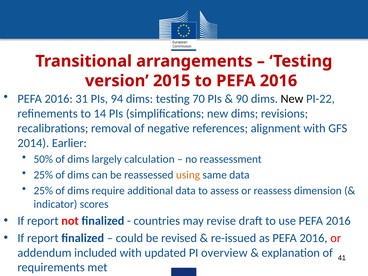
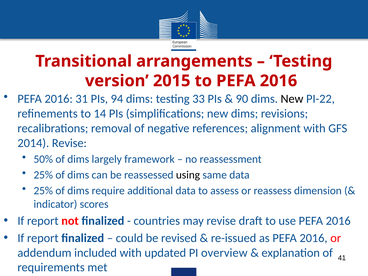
70: 70 -> 33 (199, 99)
2014 Earlier: Earlier -> Revise (69, 143)
calculation: calculation -> framework (149, 159)
using colour: orange -> black (188, 175)
